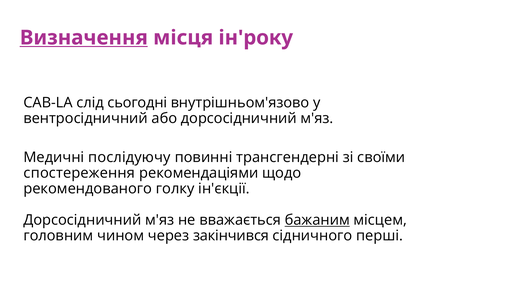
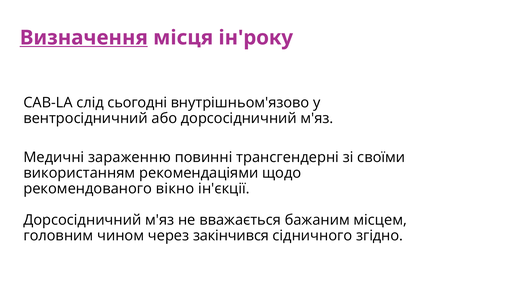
послідуючу: послідуючу -> зараженню (129, 157)
спостереження: спостереження -> використанням (79, 173)
голку: голку -> вікно (175, 189)
бажаним underline: present -> none (317, 220)
перші: перші -> згідно (380, 236)
